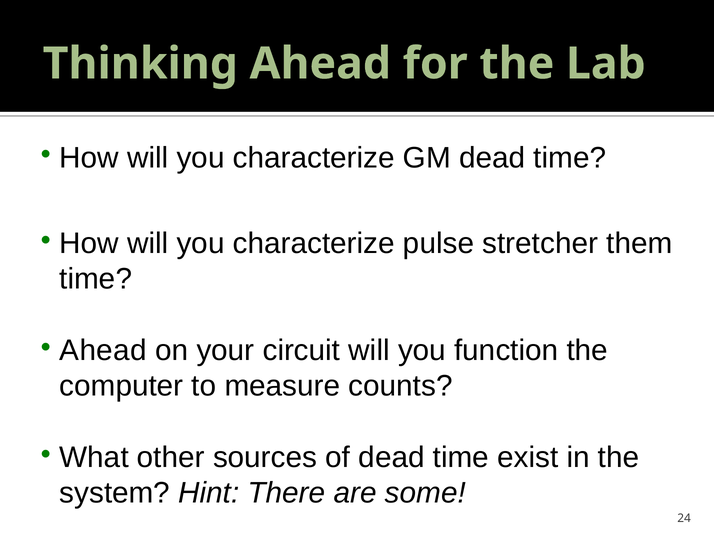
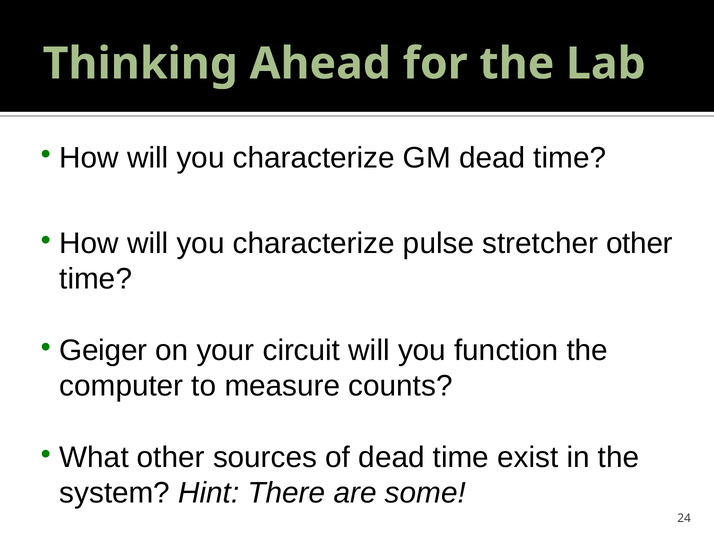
stretcher them: them -> other (640, 244)
Ahead: Ahead -> Geiger (103, 351)
